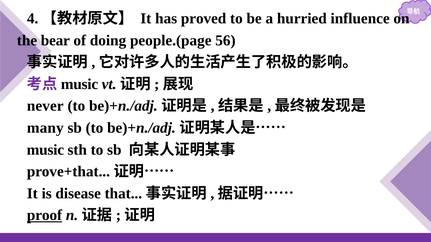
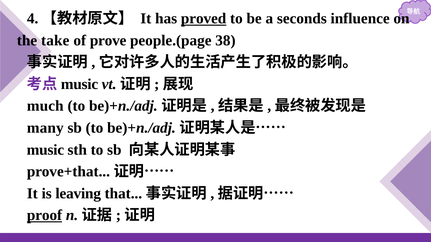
proved underline: none -> present (204, 19)
hurried: hurried -> seconds (302, 19)
bear: bear -> take (55, 40)
doing: doing -> prove (108, 40)
56: 56 -> 38 (225, 40)
never: never -> much (45, 106)
disease: disease -> leaving (78, 194)
